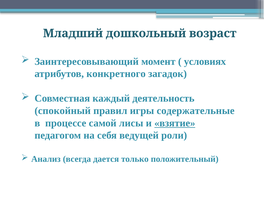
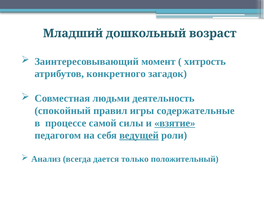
условиях: условиях -> хитрость (205, 61)
каждый: каждый -> людьми (111, 98)
лисы: лисы -> силы (131, 123)
ведущей underline: none -> present (139, 135)
